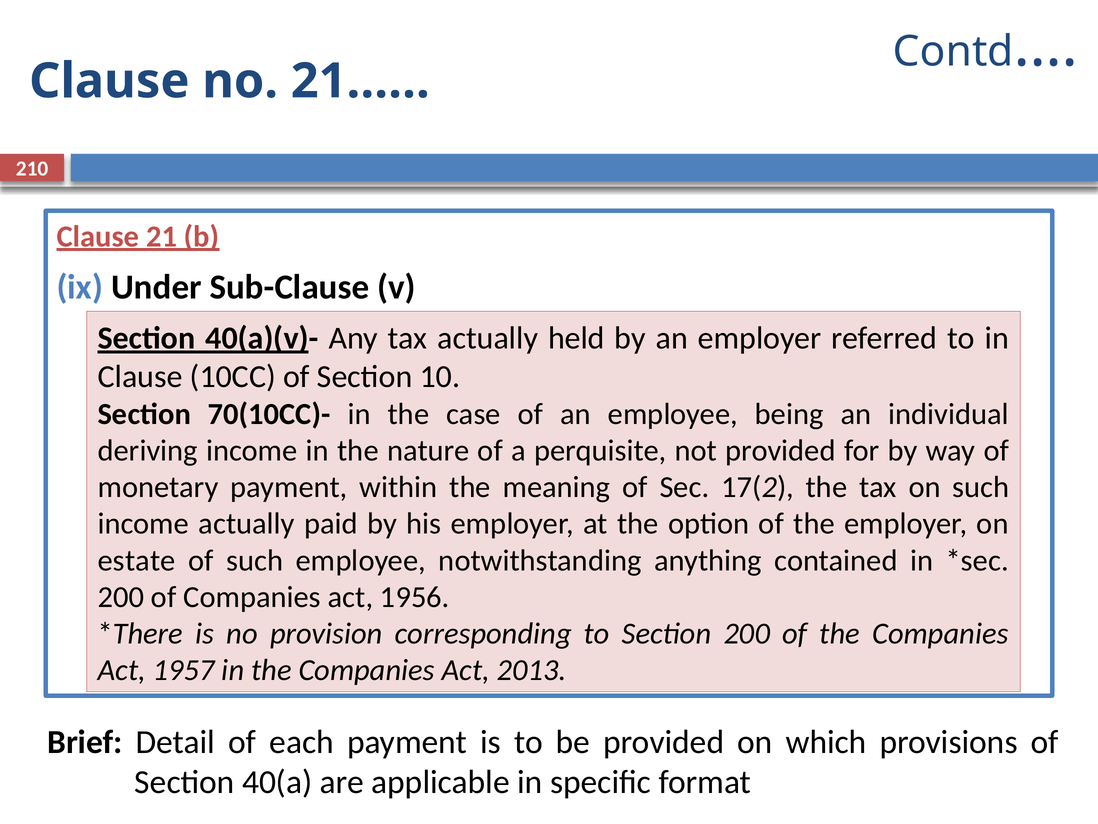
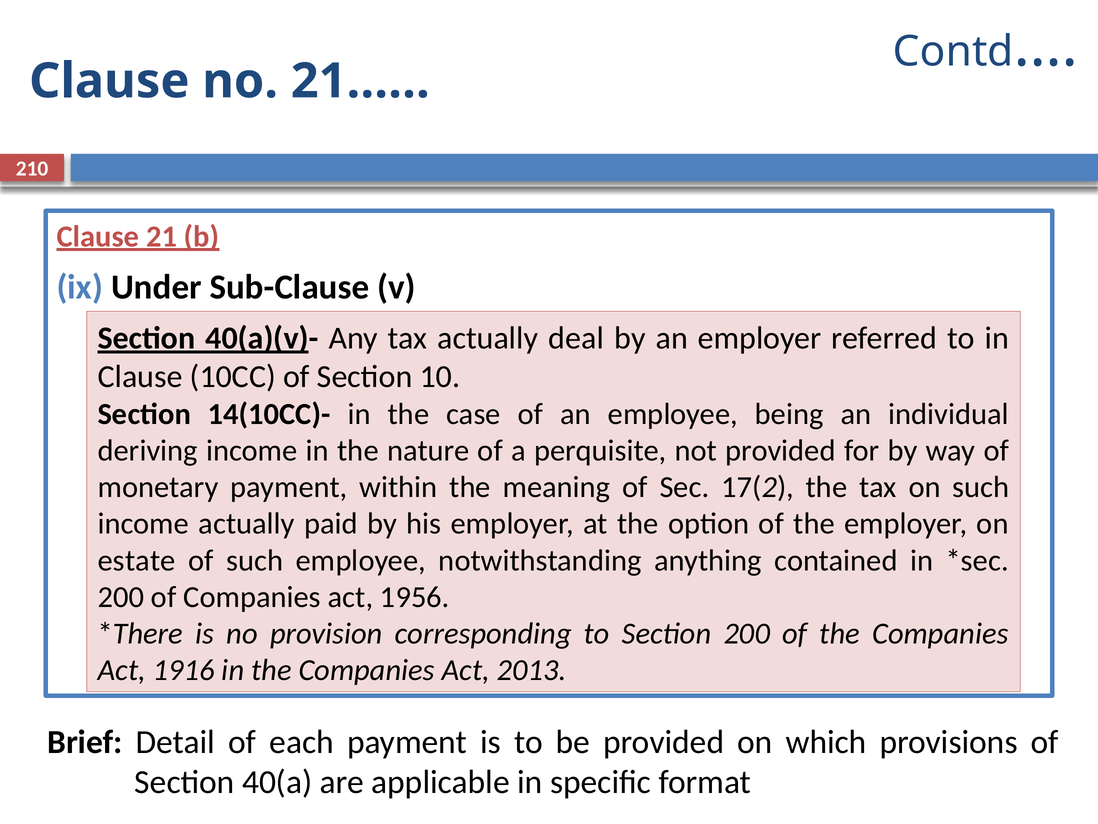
held: held -> deal (576, 338)
70(10CC)-: 70(10CC)- -> 14(10CC)- (269, 414)
1957: 1957 -> 1916 (184, 670)
